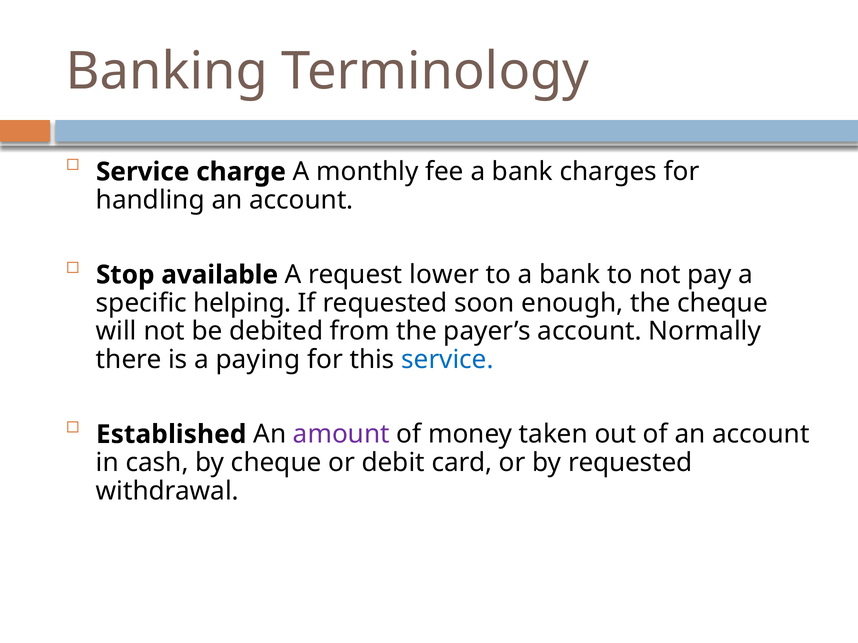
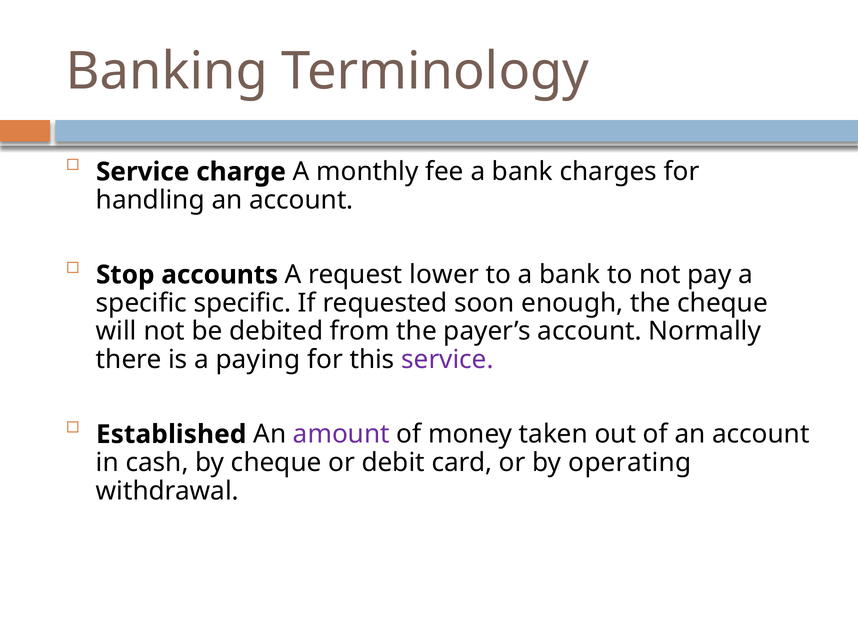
available: available -> accounts (220, 275)
specific helping: helping -> specific (242, 303)
service colour: blue -> purple (447, 360)
by requested: requested -> operating (630, 463)
